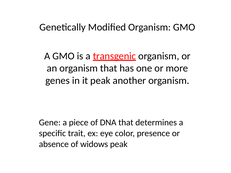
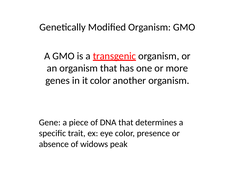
it peak: peak -> color (100, 81)
